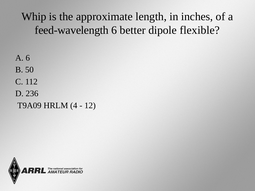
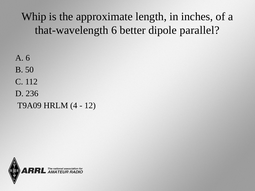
feed-wavelength: feed-wavelength -> that-wavelength (72, 30)
flexible: flexible -> parallel (200, 30)
